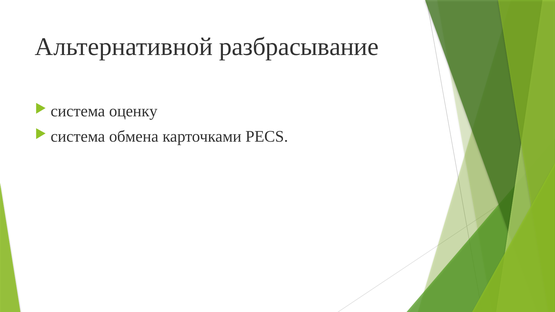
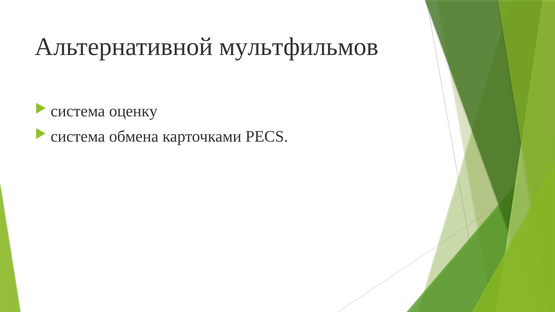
разбрасывание: разбрасывание -> мультфильмов (299, 47)
